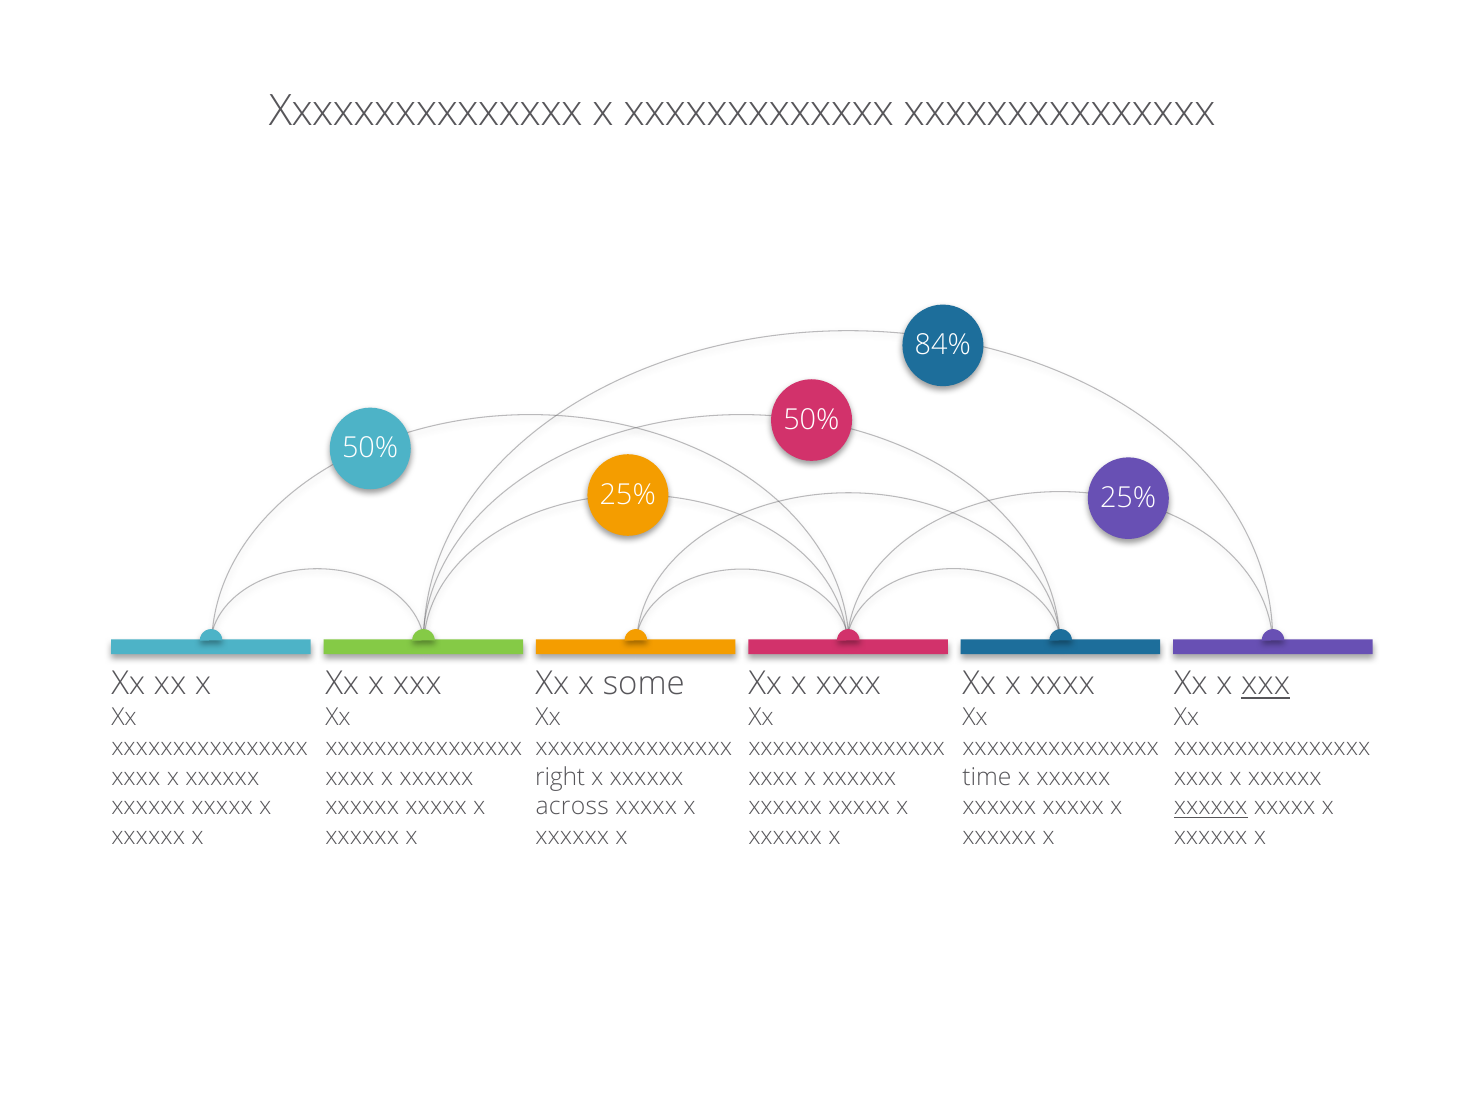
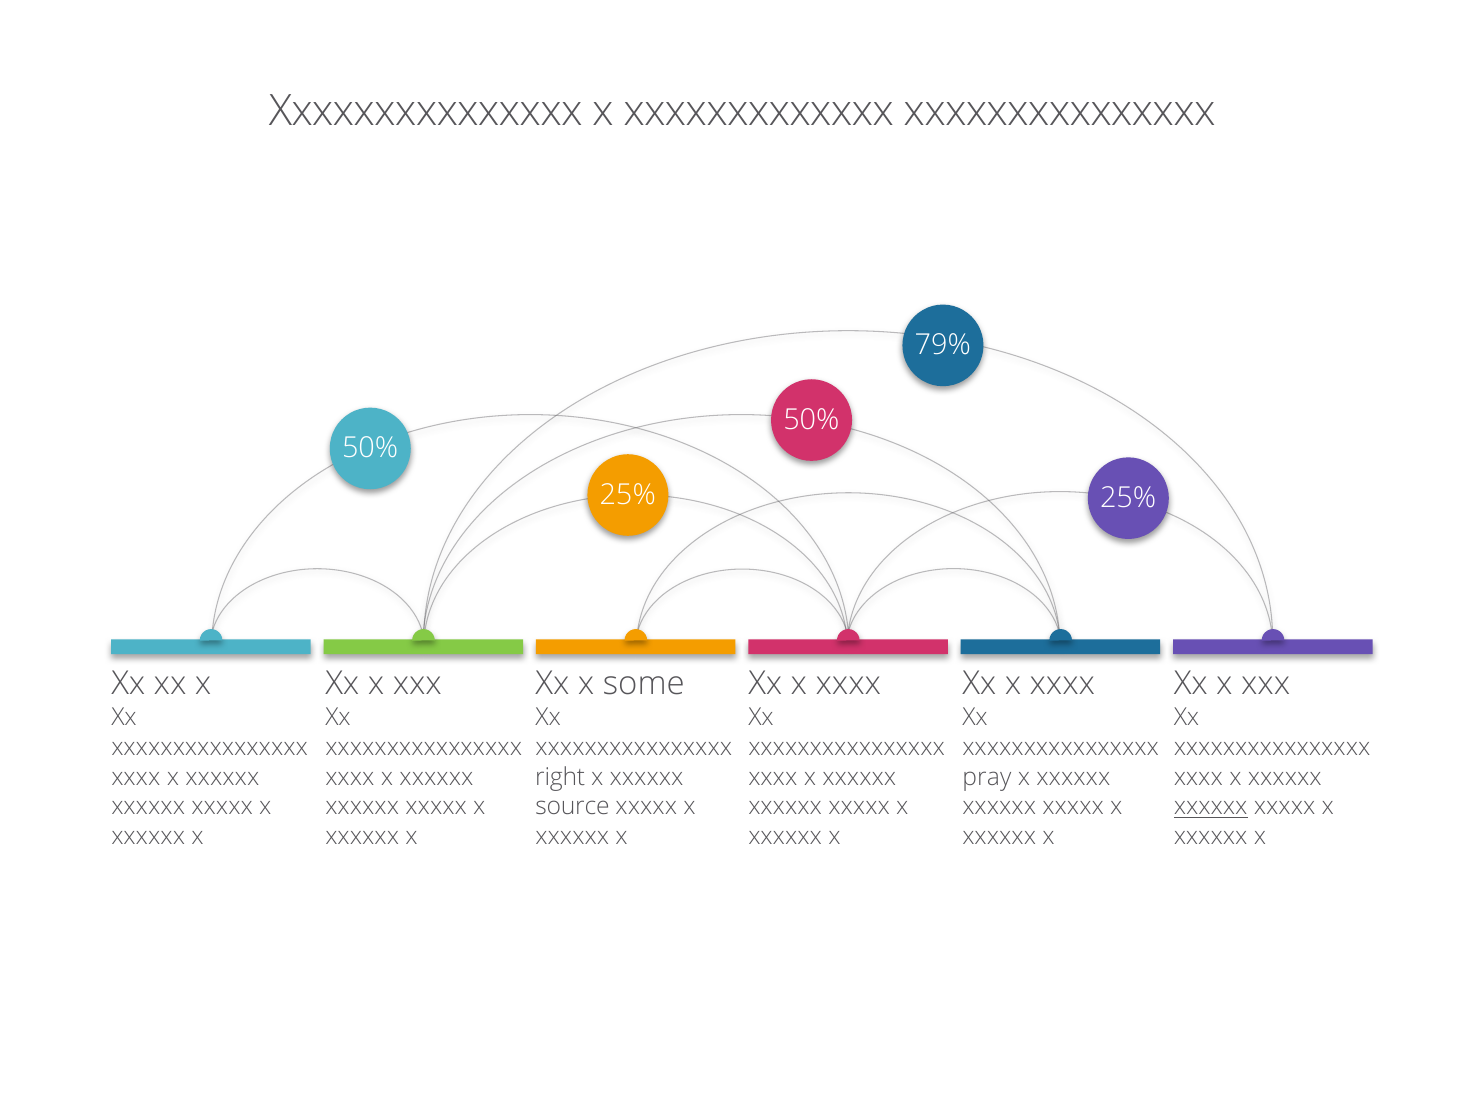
84%: 84% -> 79% (943, 345)
xxx underline: present -> none (1266, 684)
time: time -> pray (987, 777)
across: across -> source (572, 807)
